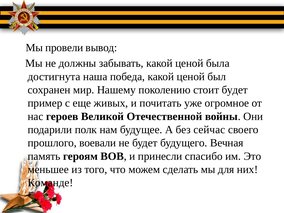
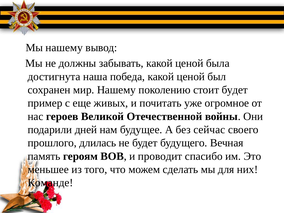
Мы провели: провели -> нашему (64, 48)
полк: полк -> дней (86, 130)
воевали: воевали -> длилась (98, 143)
принесли: принесли -> проводит (160, 156)
